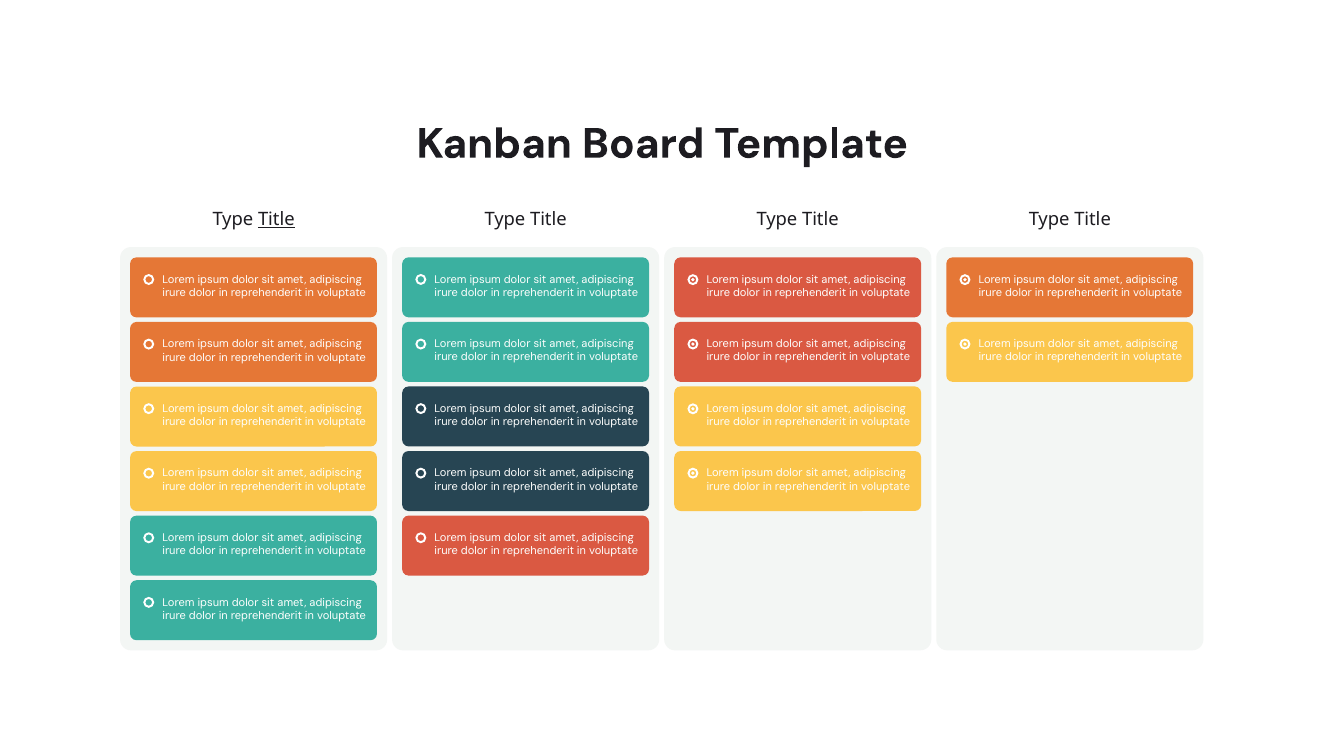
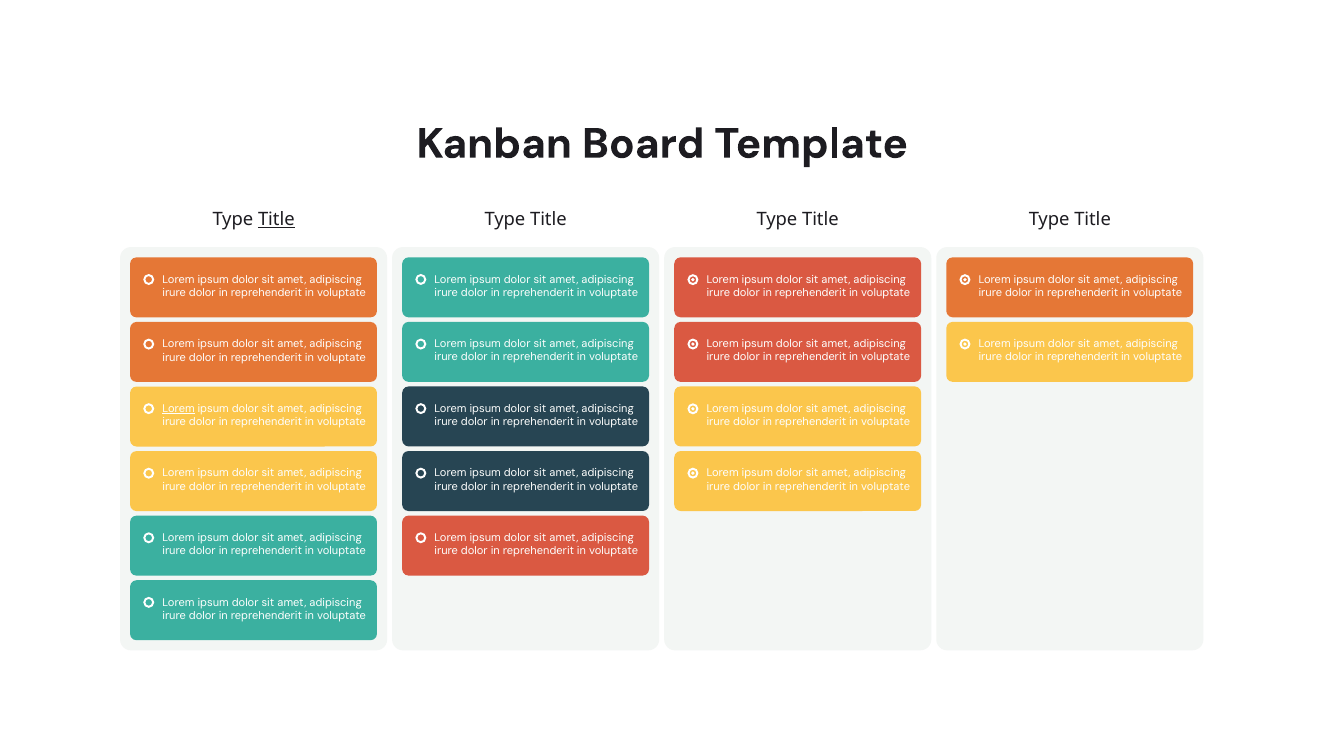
Lorem underline: none -> present (179, 409)
